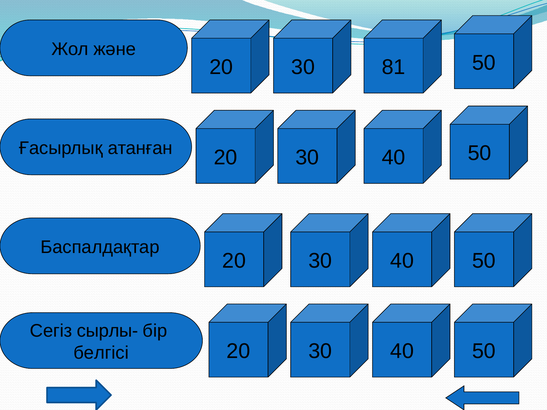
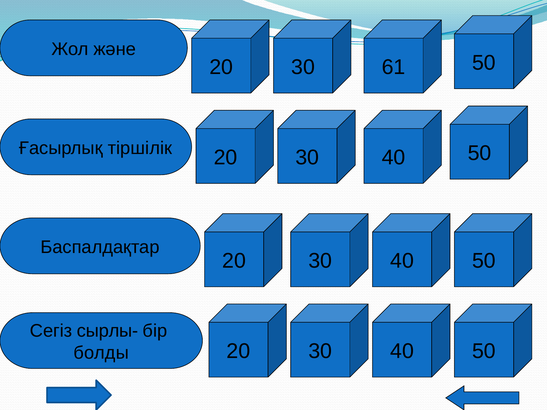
81: 81 -> 61 (394, 67)
атанған: атанған -> тіршілік (140, 148)
белгісі: белгісі -> болды (101, 353)
